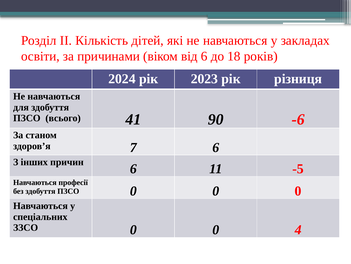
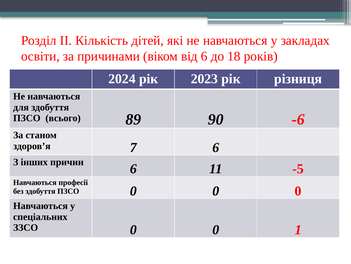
41: 41 -> 89 (133, 119)
4: 4 -> 1 (298, 229)
